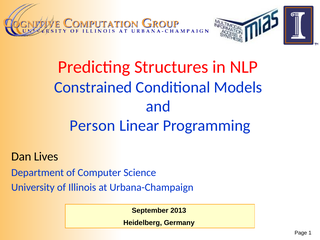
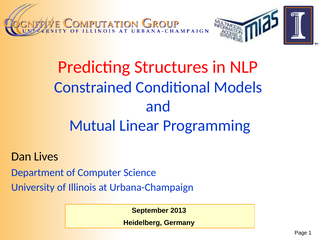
Person: Person -> Mutual (93, 126)
